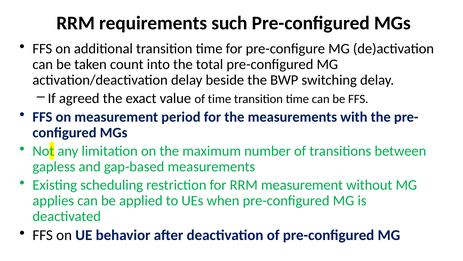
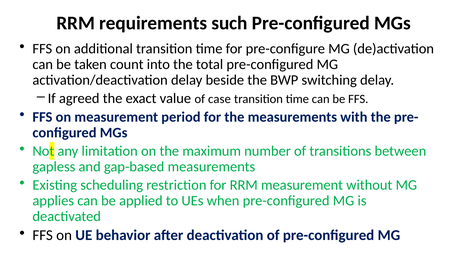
of time: time -> case (219, 99)
